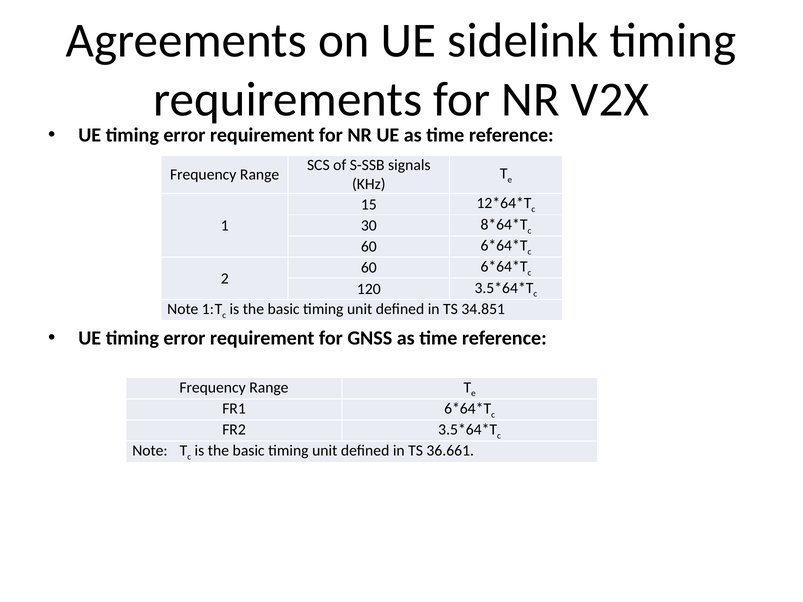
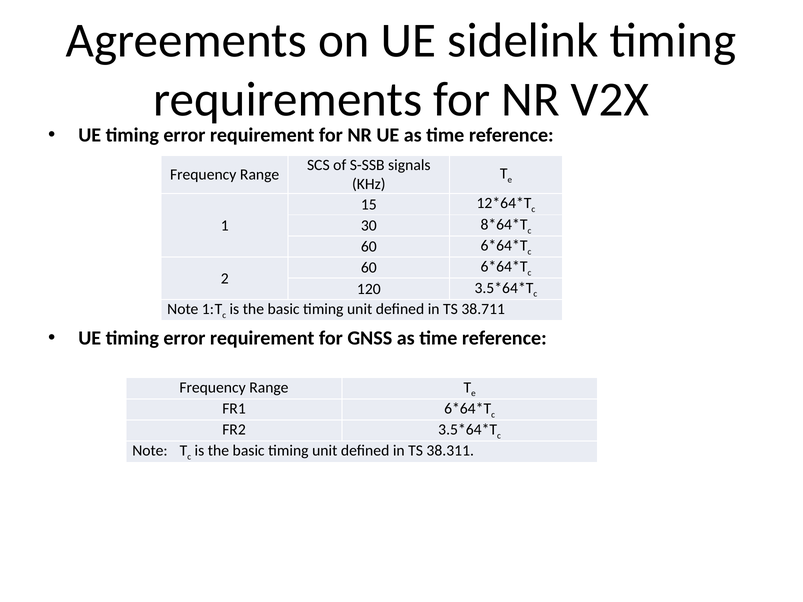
34.851: 34.851 -> 38.711 (483, 309)
36.661: 36.661 -> 38.311 (450, 451)
